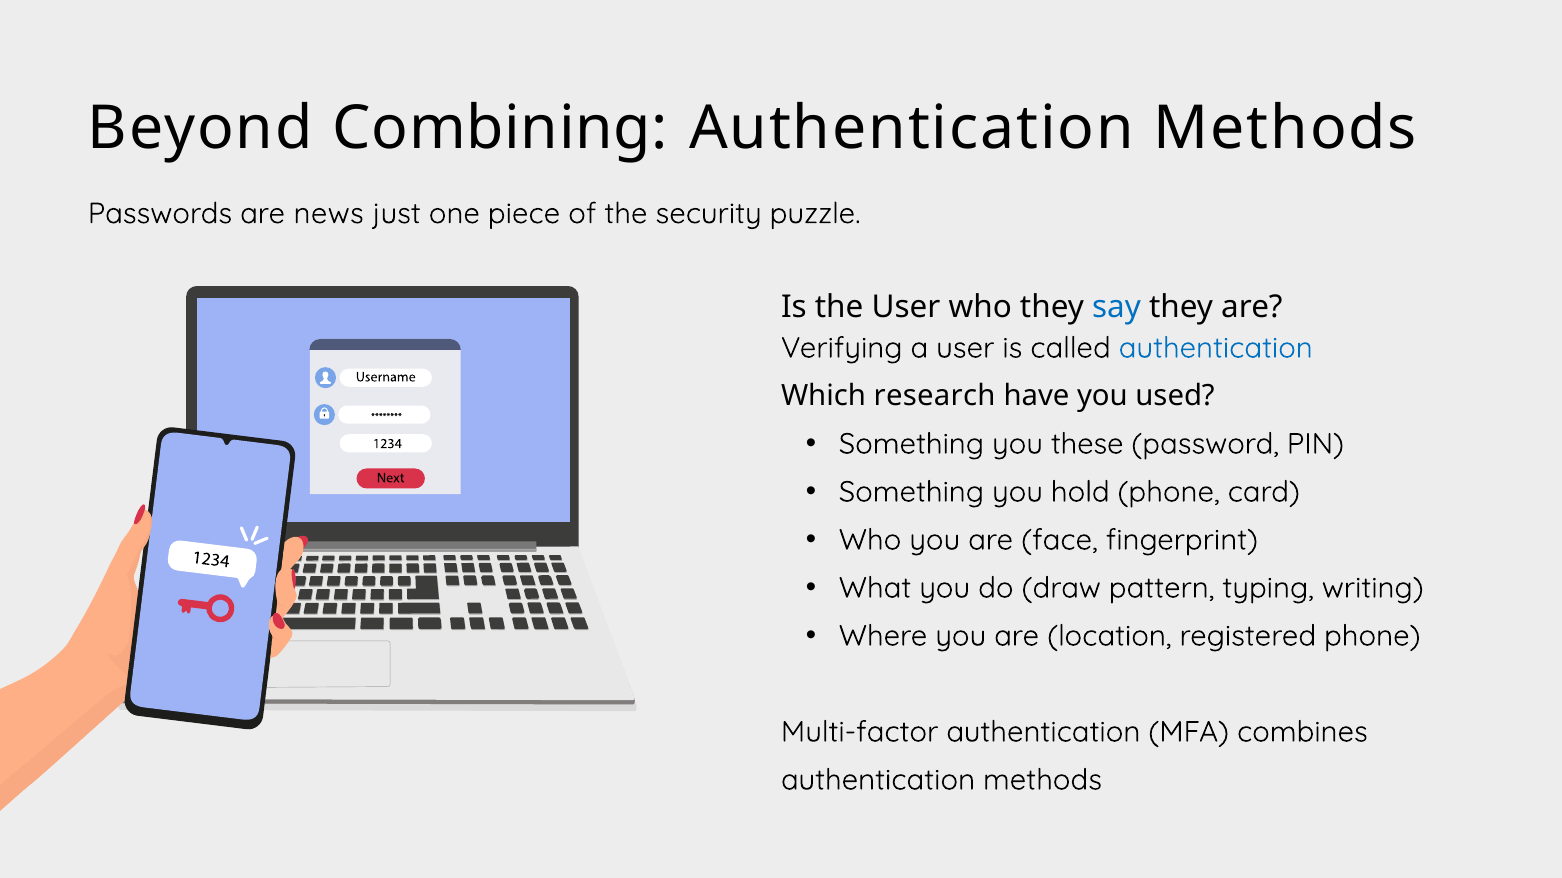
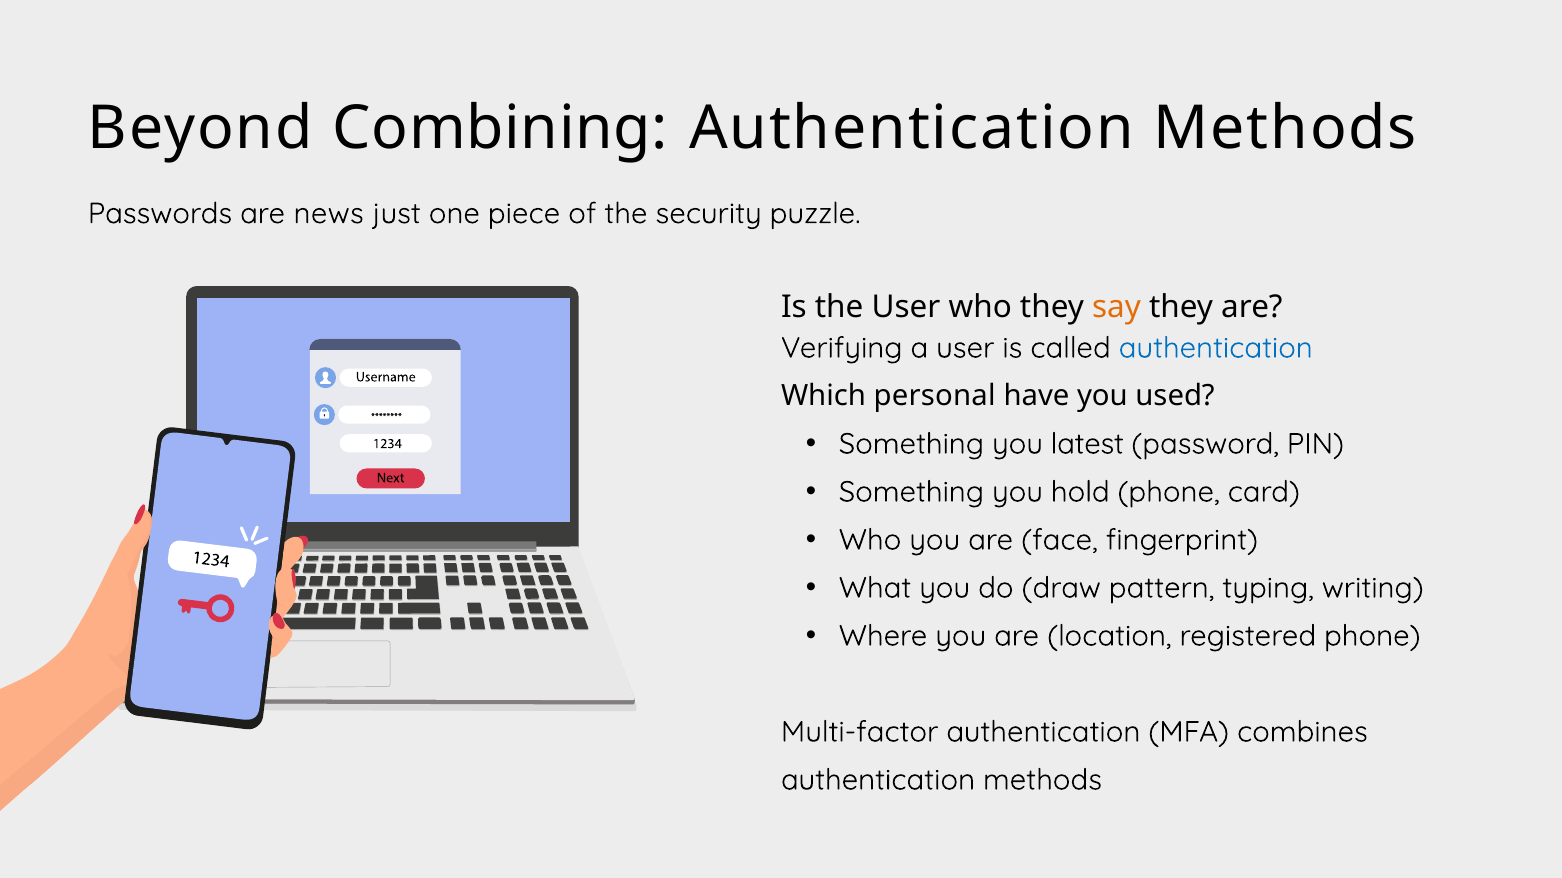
say colour: blue -> orange (1117, 307)
research: research -> personal (935, 396)
these: these -> latest (1087, 444)
